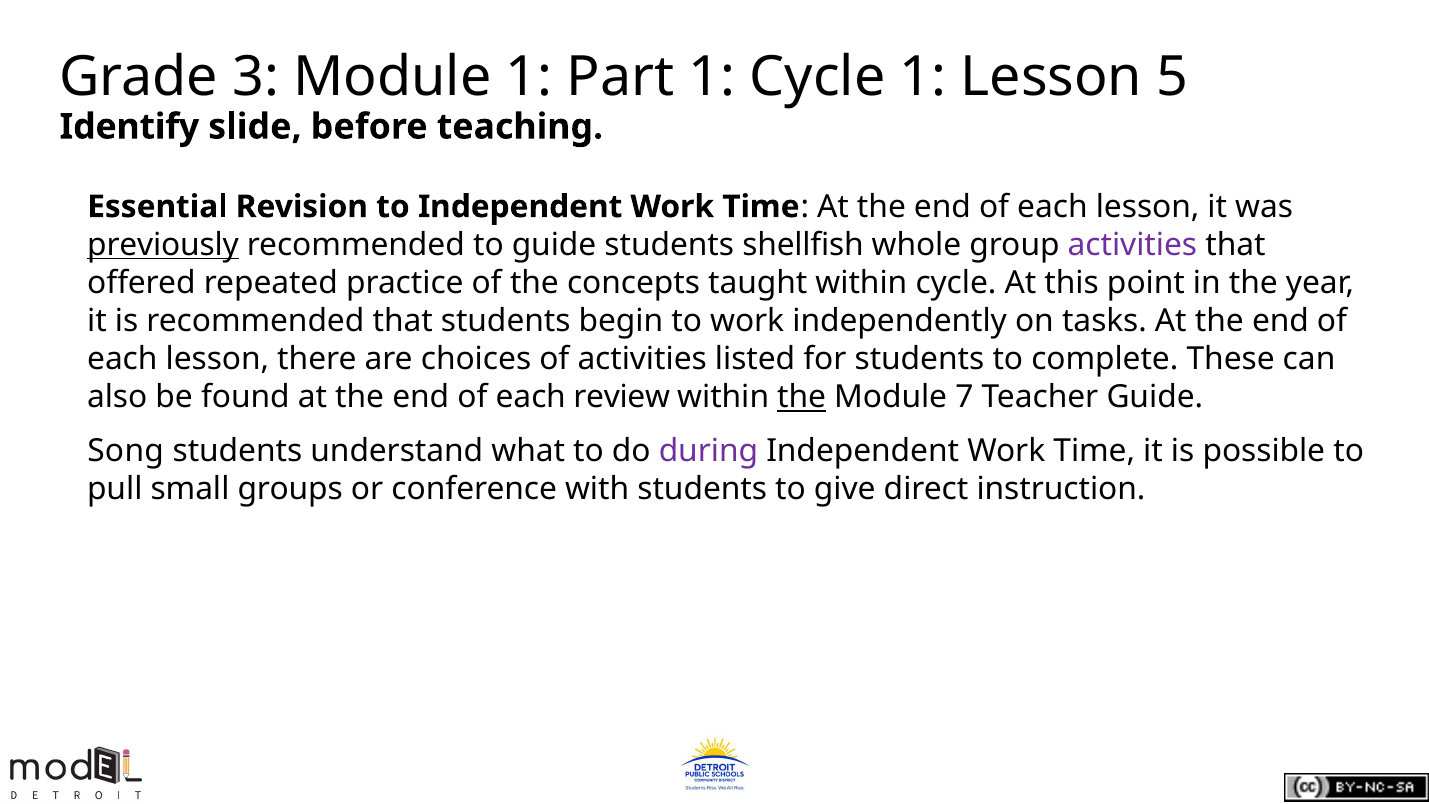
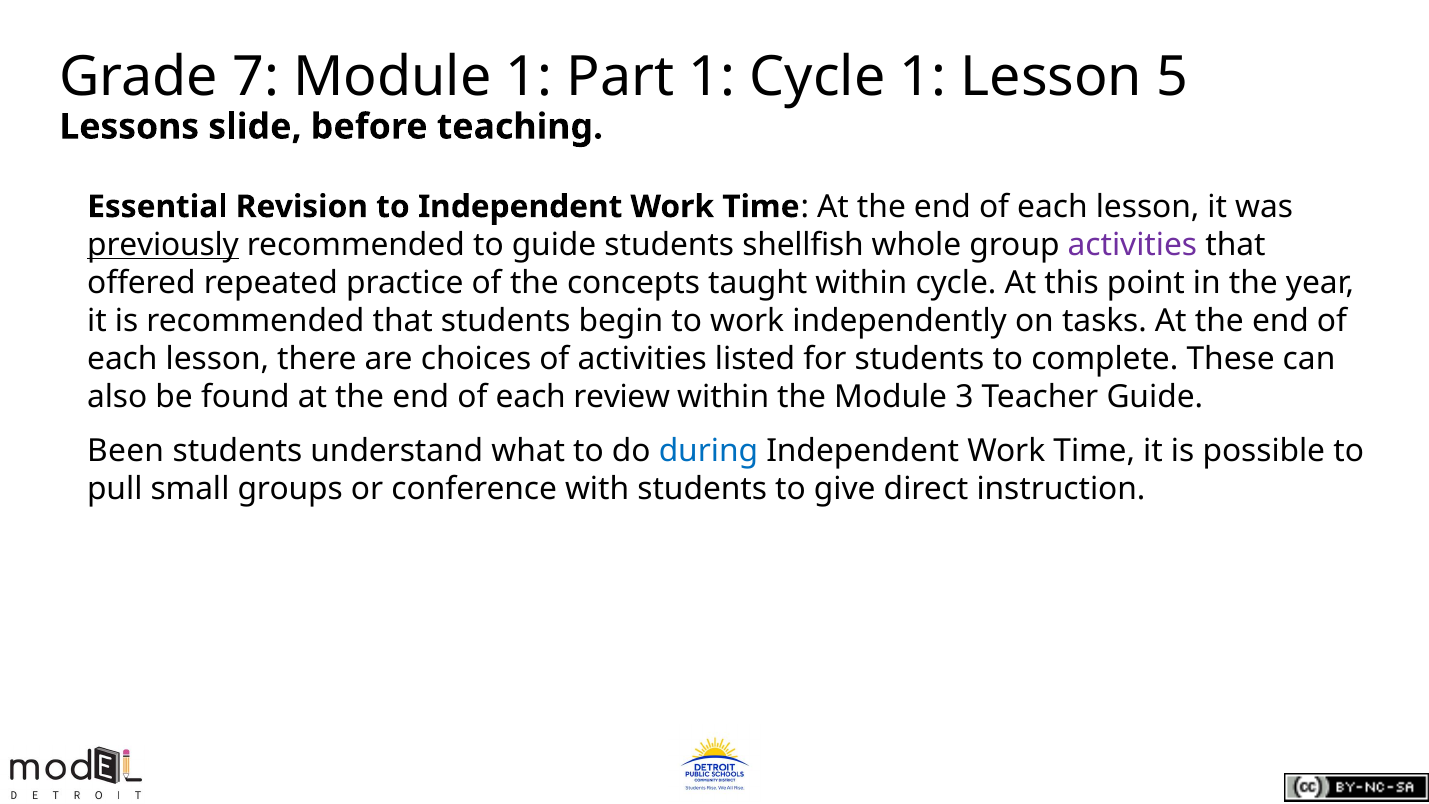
3: 3 -> 7 (256, 77)
Identify: Identify -> Lessons (129, 127)
the underline: present -> none (802, 397)
7: 7 -> 3 (964, 397)
Song: Song -> Been (126, 451)
during colour: purple -> blue (708, 451)
